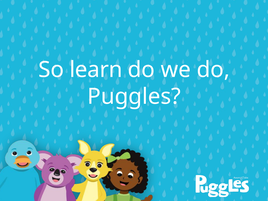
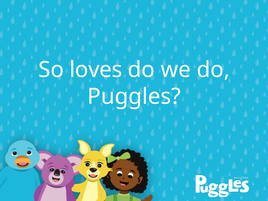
learn: learn -> loves (96, 70)
